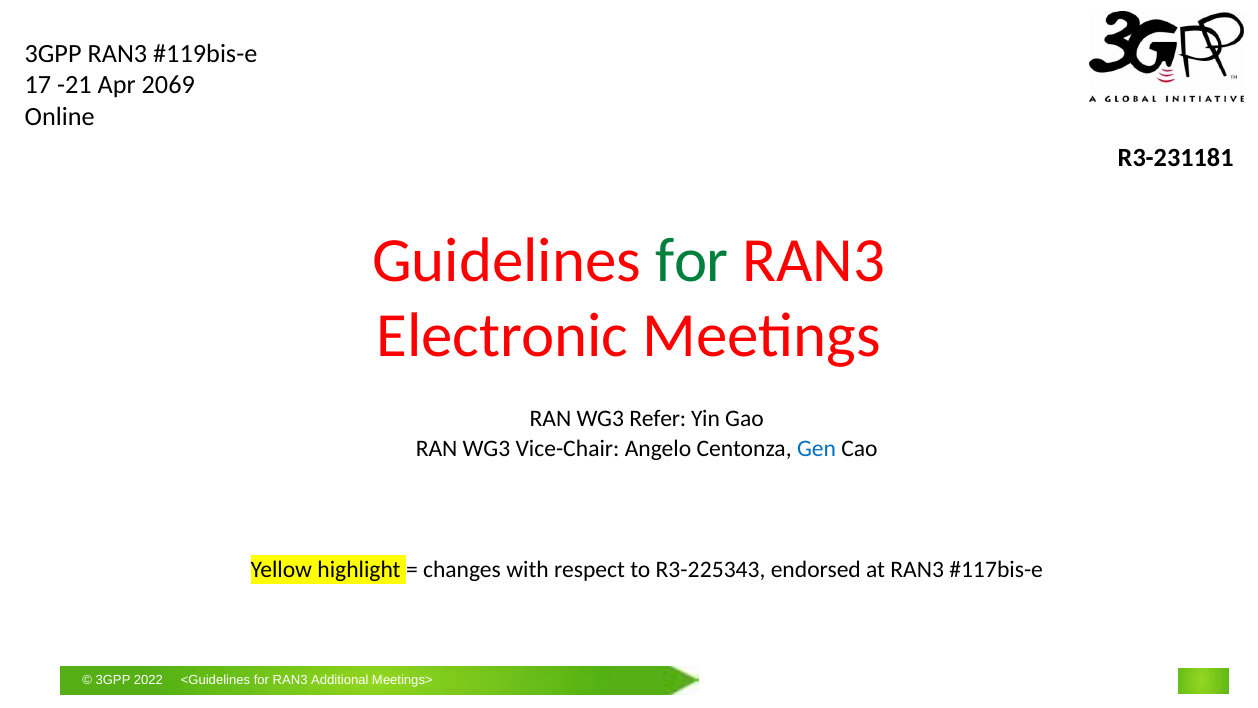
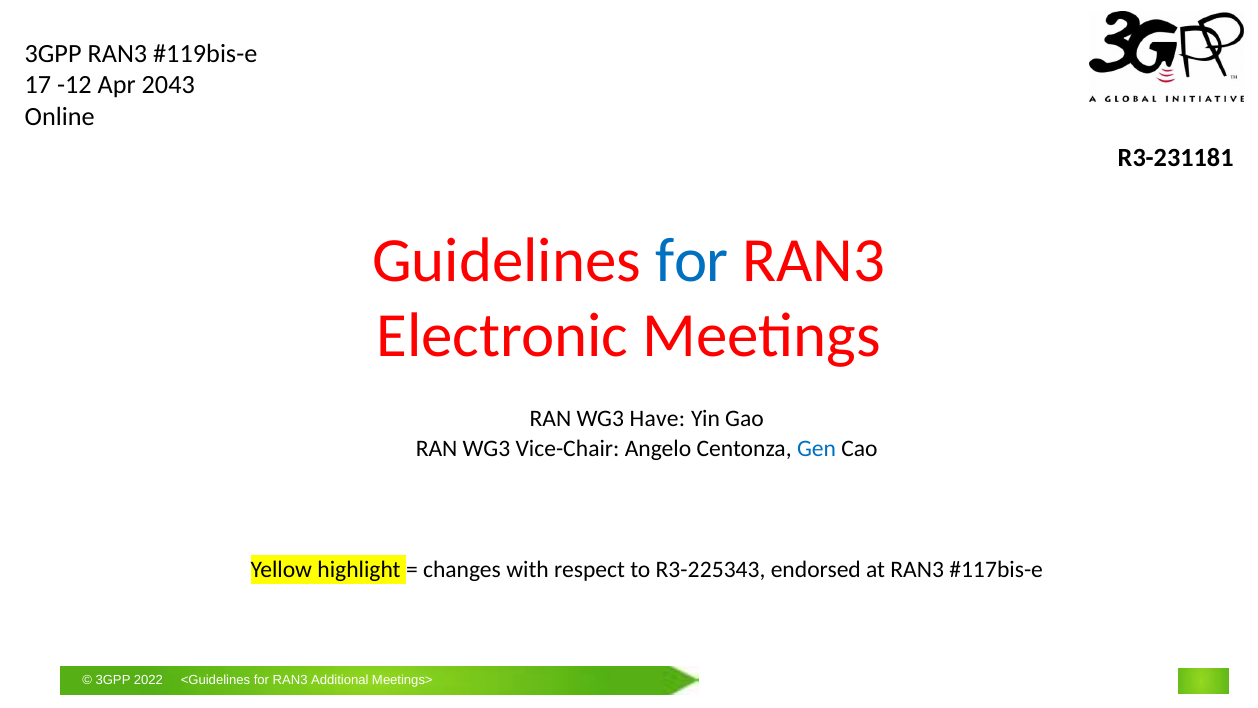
-21: -21 -> -12 (74, 85)
2069: 2069 -> 2043 (168, 85)
for colour: green -> blue (692, 260)
Refer: Refer -> Have (657, 419)
